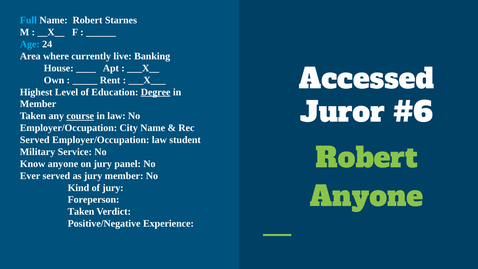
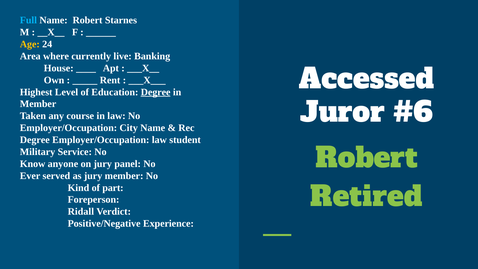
Age colour: light blue -> yellow (30, 44)
course underline: present -> none (80, 116)
Served: Served -> Degree (35, 140)
of jury: jury -> part (113, 188)
Anyone: Anyone -> Retired (366, 197)
Taken: Taken -> Ridall (81, 212)
